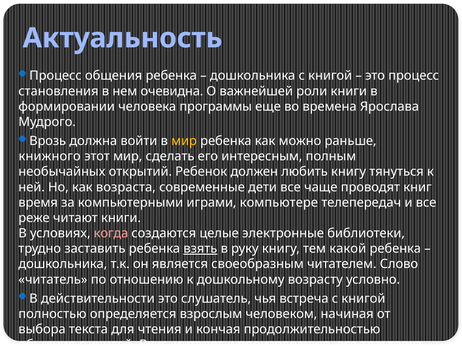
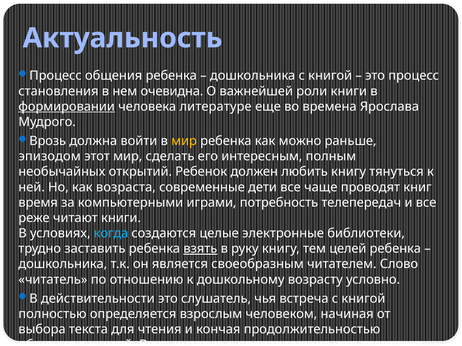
формировании underline: none -> present (67, 107)
программы: программы -> литературе (216, 107)
книжного: книжного -> эпизодом (50, 157)
компьютере: компьютере -> потребность (279, 203)
когда colour: pink -> light blue (111, 234)
какой: какой -> целей (348, 249)
